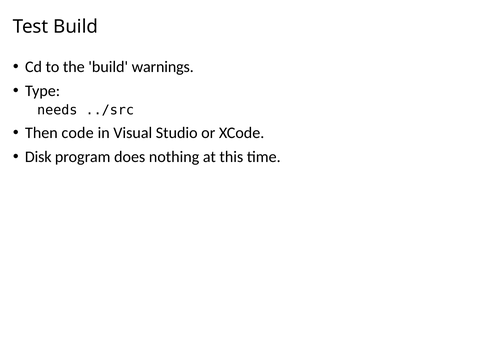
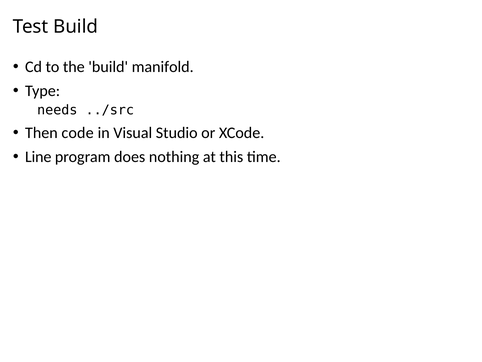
warnings: warnings -> manifold (163, 67)
Disk: Disk -> Line (38, 157)
